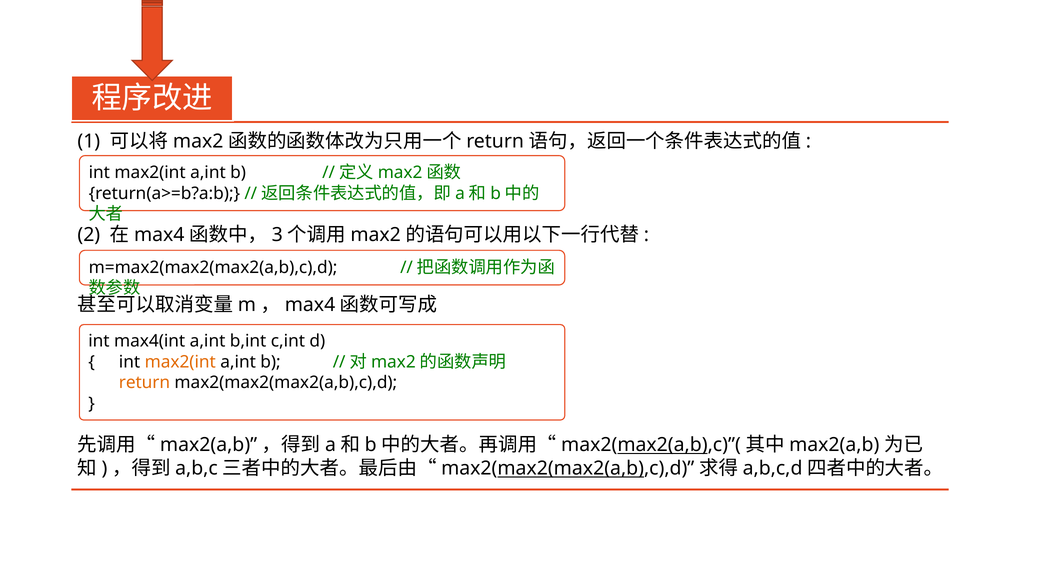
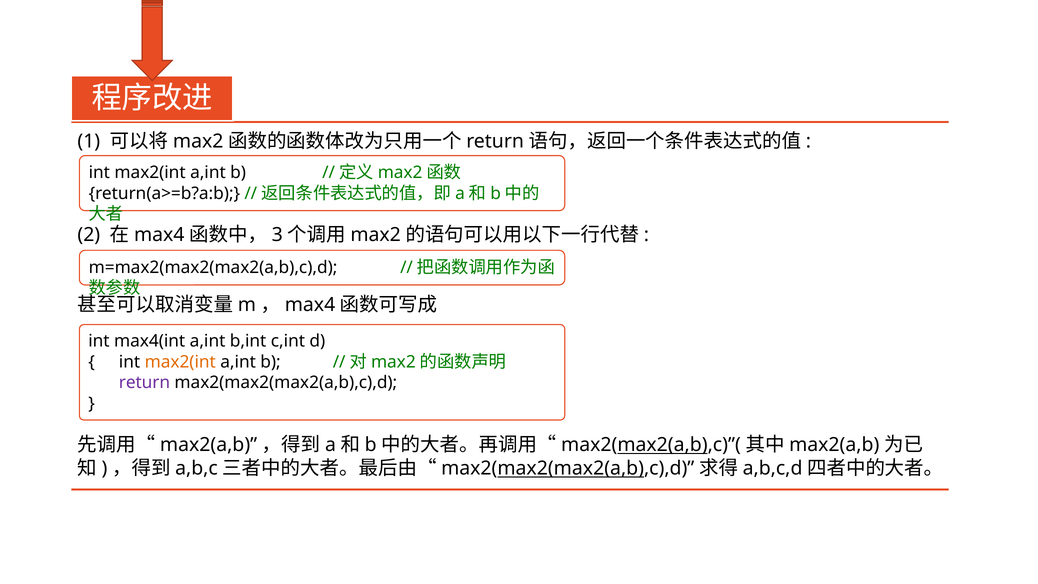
return colour: orange -> purple (144, 383)
